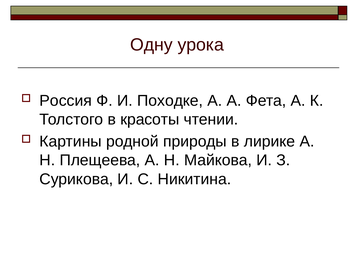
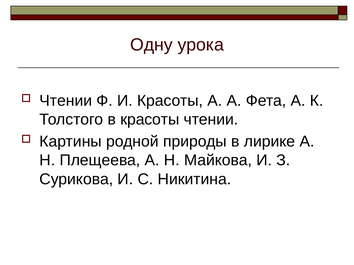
Россия: Россия -> Чтении (66, 101)
И Походке: Походке -> Красоты (170, 101)
